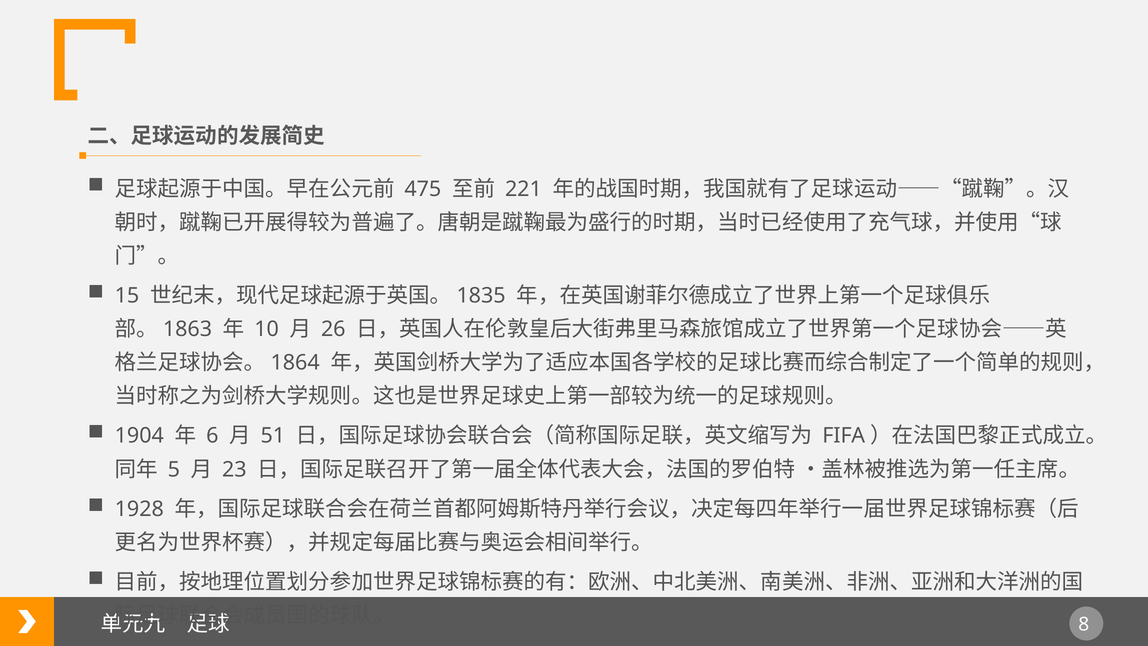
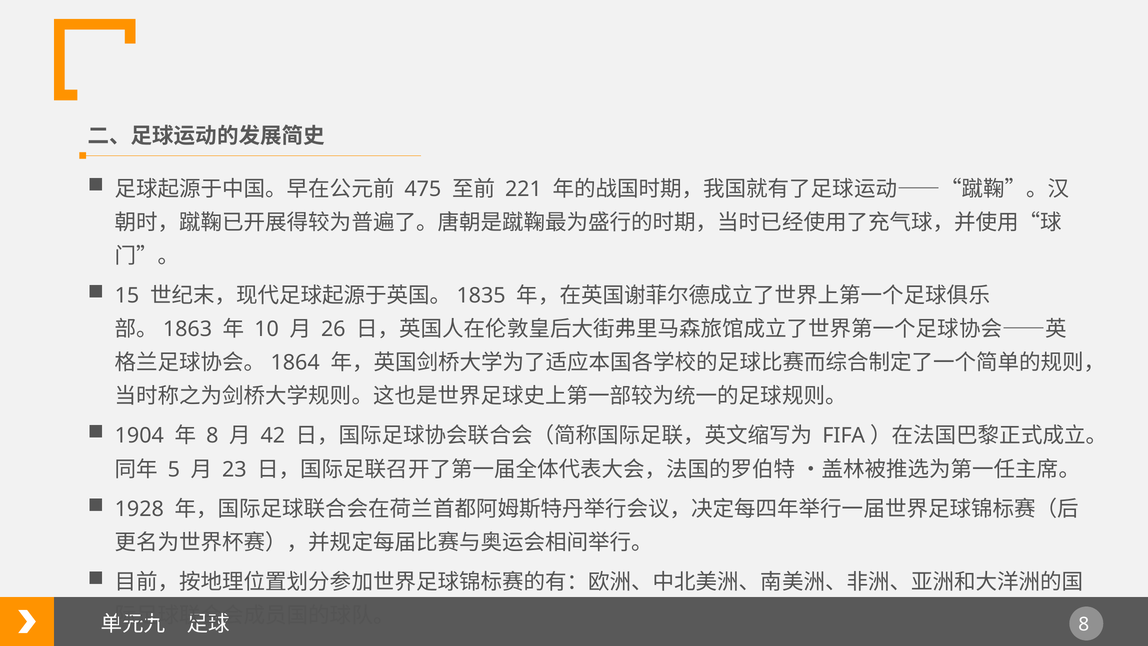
6: 6 -> 8 (212, 436)
51: 51 -> 42 (273, 436)
